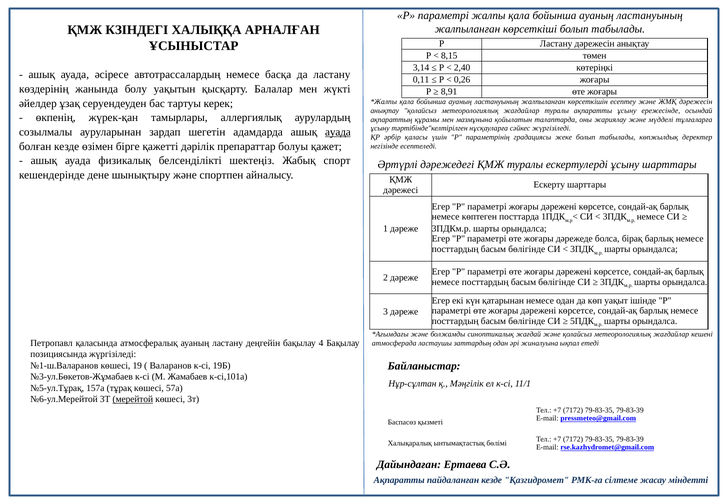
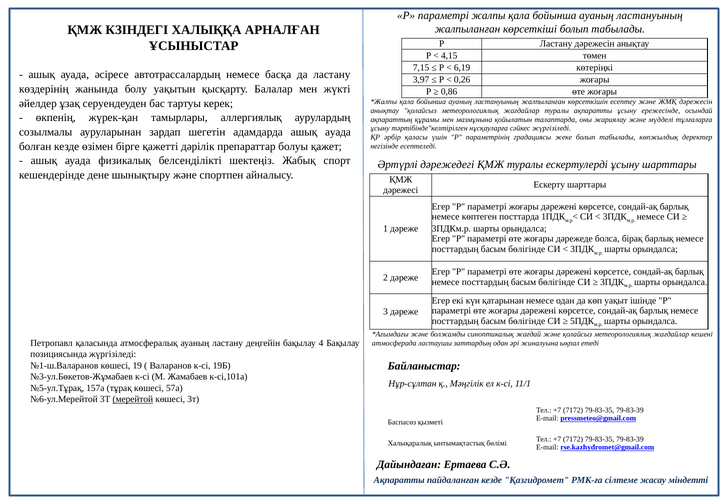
8,15: 8,15 -> 4,15 (449, 56)
3,14: 3,14 -> 7,15 (421, 68)
2,40: 2,40 -> 6,19 (462, 68)
0,11: 0,11 -> 3,97 (421, 80)
8,91: 8,91 -> 0,86 (449, 92)
ауада underline: present -> none (338, 132)
